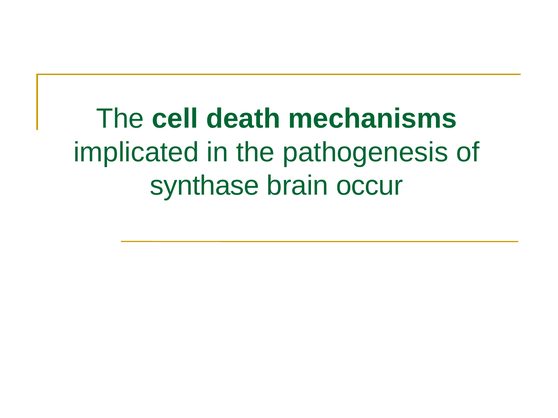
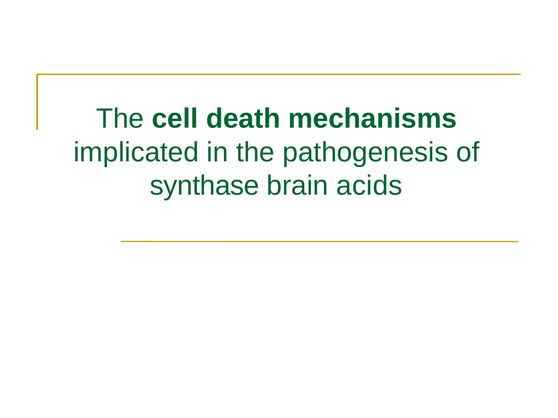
occur: occur -> acids (369, 186)
